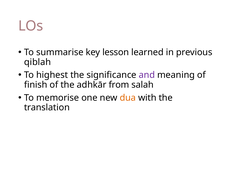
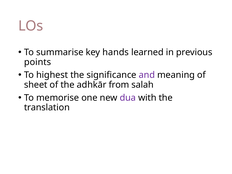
lesson: lesson -> hands (116, 52)
qiblah: qiblah -> points (38, 62)
finish: finish -> sheet (36, 85)
dua colour: orange -> purple (128, 98)
